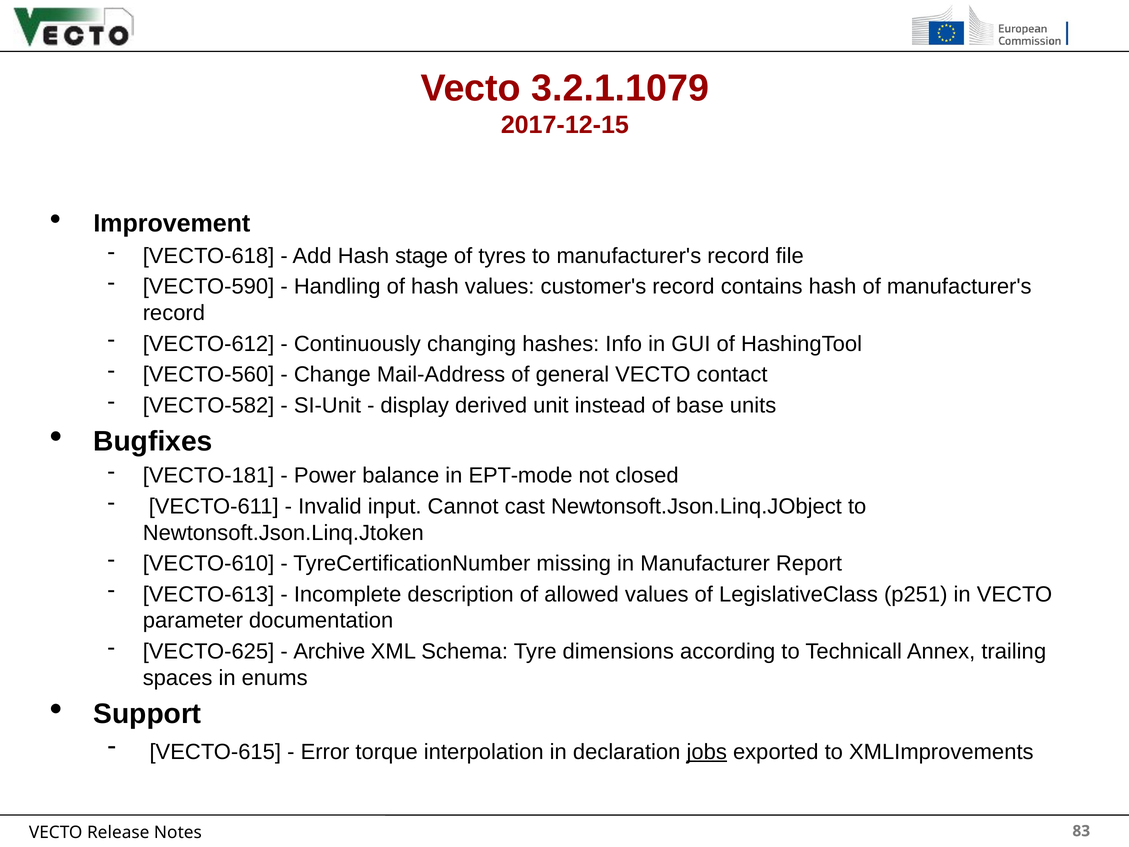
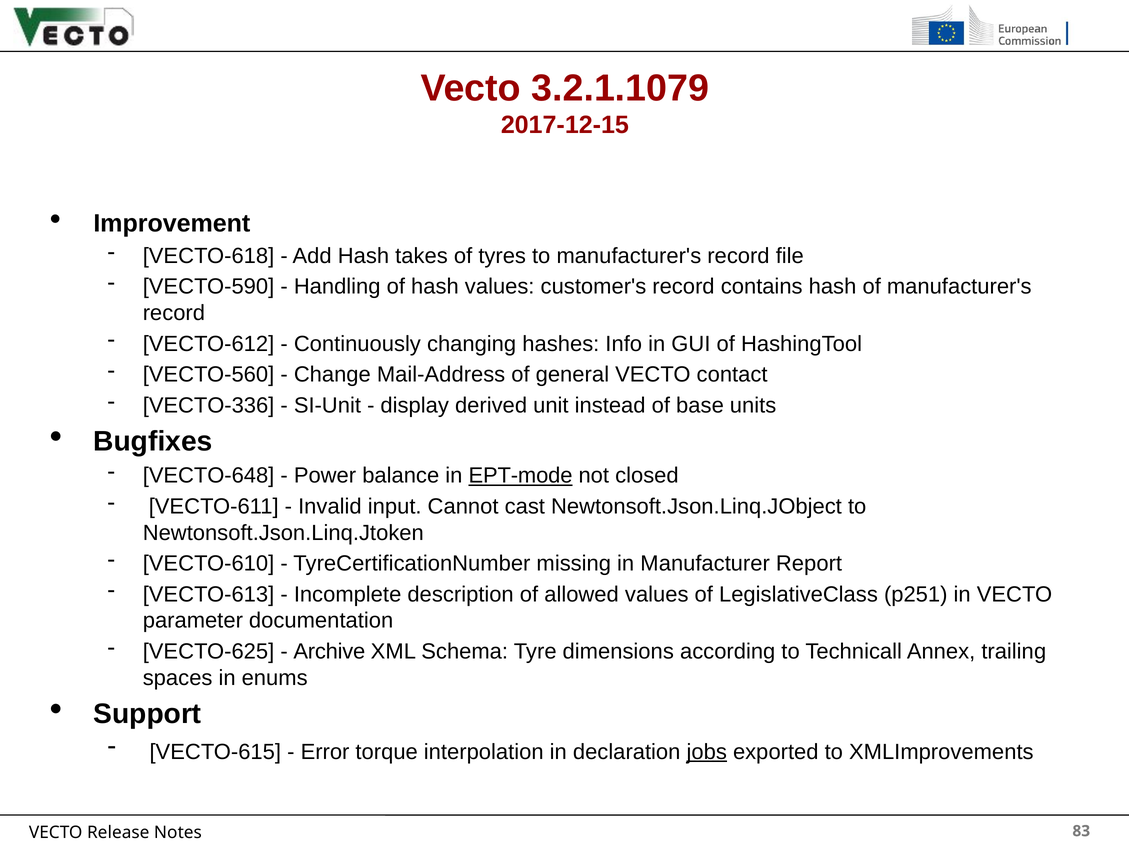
stage: stage -> takes (421, 256)
VECTO-582: VECTO-582 -> VECTO-336 (209, 405)
VECTO-181: VECTO-181 -> VECTO-648 (209, 476)
EPT-mode underline: none -> present (521, 476)
